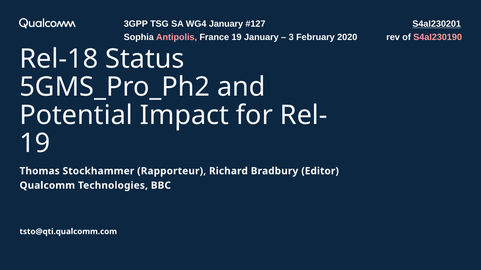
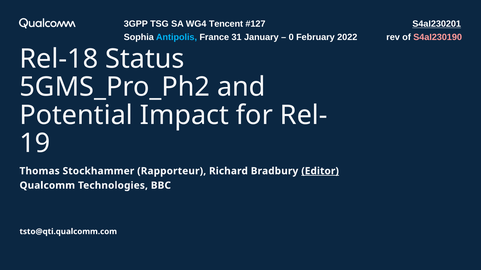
WG4 January: January -> Tencent (226, 24)
Antipolis colour: pink -> light blue (177, 37)
France 19: 19 -> 31 (237, 37)
3: 3 -> 0 (291, 37)
2020: 2020 -> 2022 (347, 37)
Editor underline: none -> present (320, 171)
